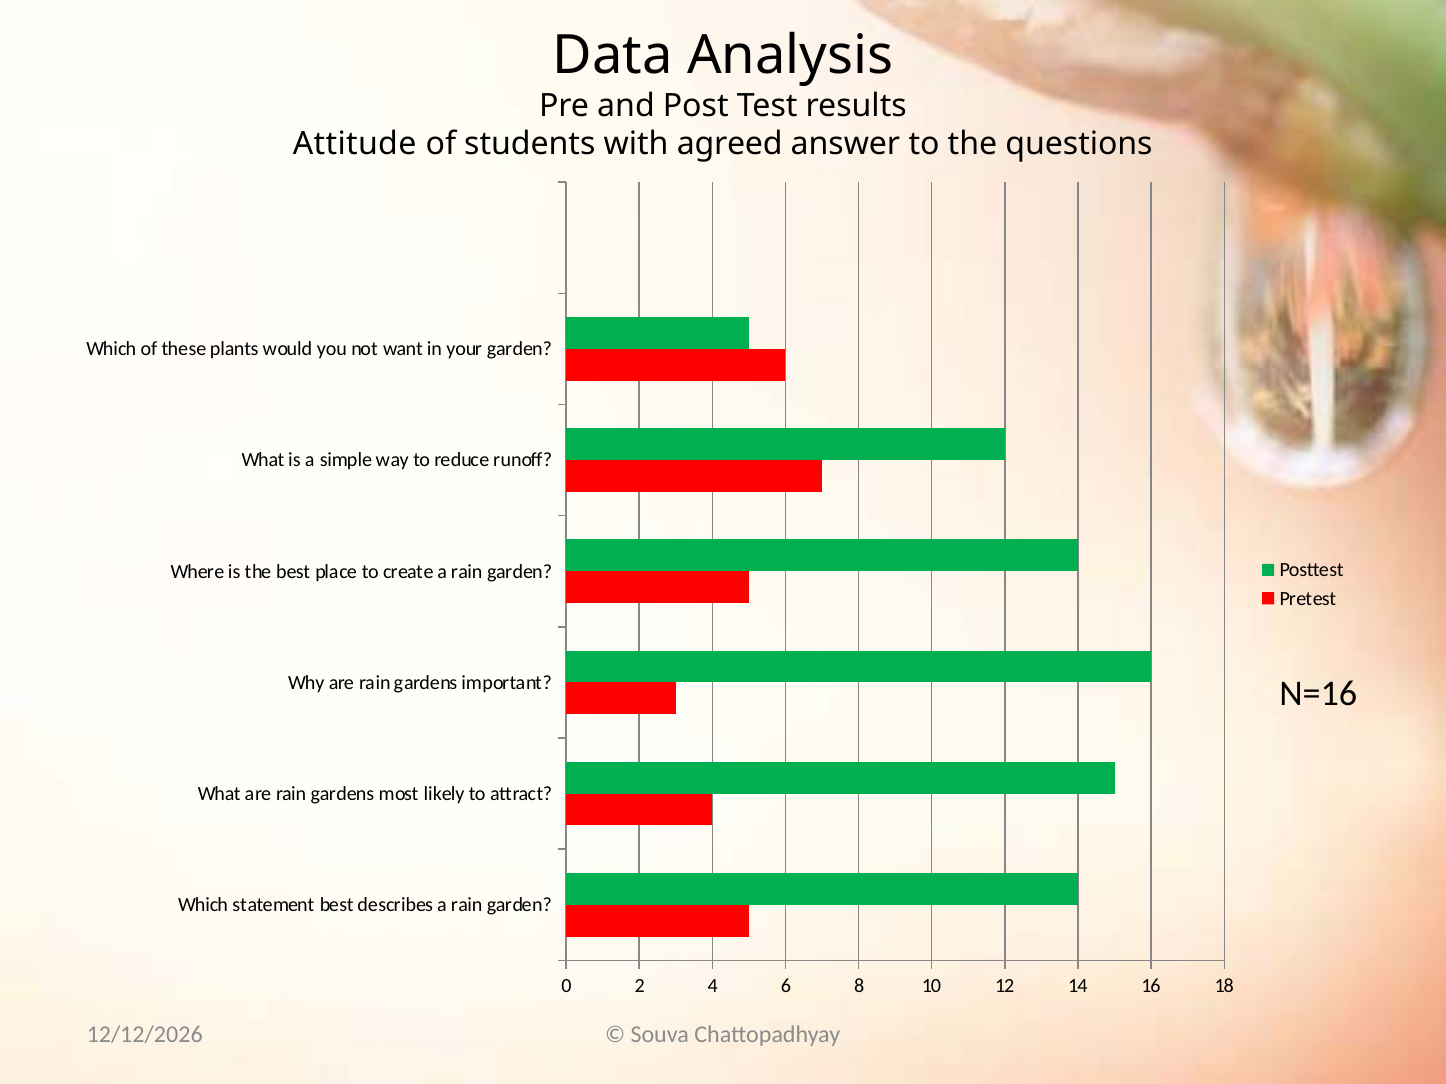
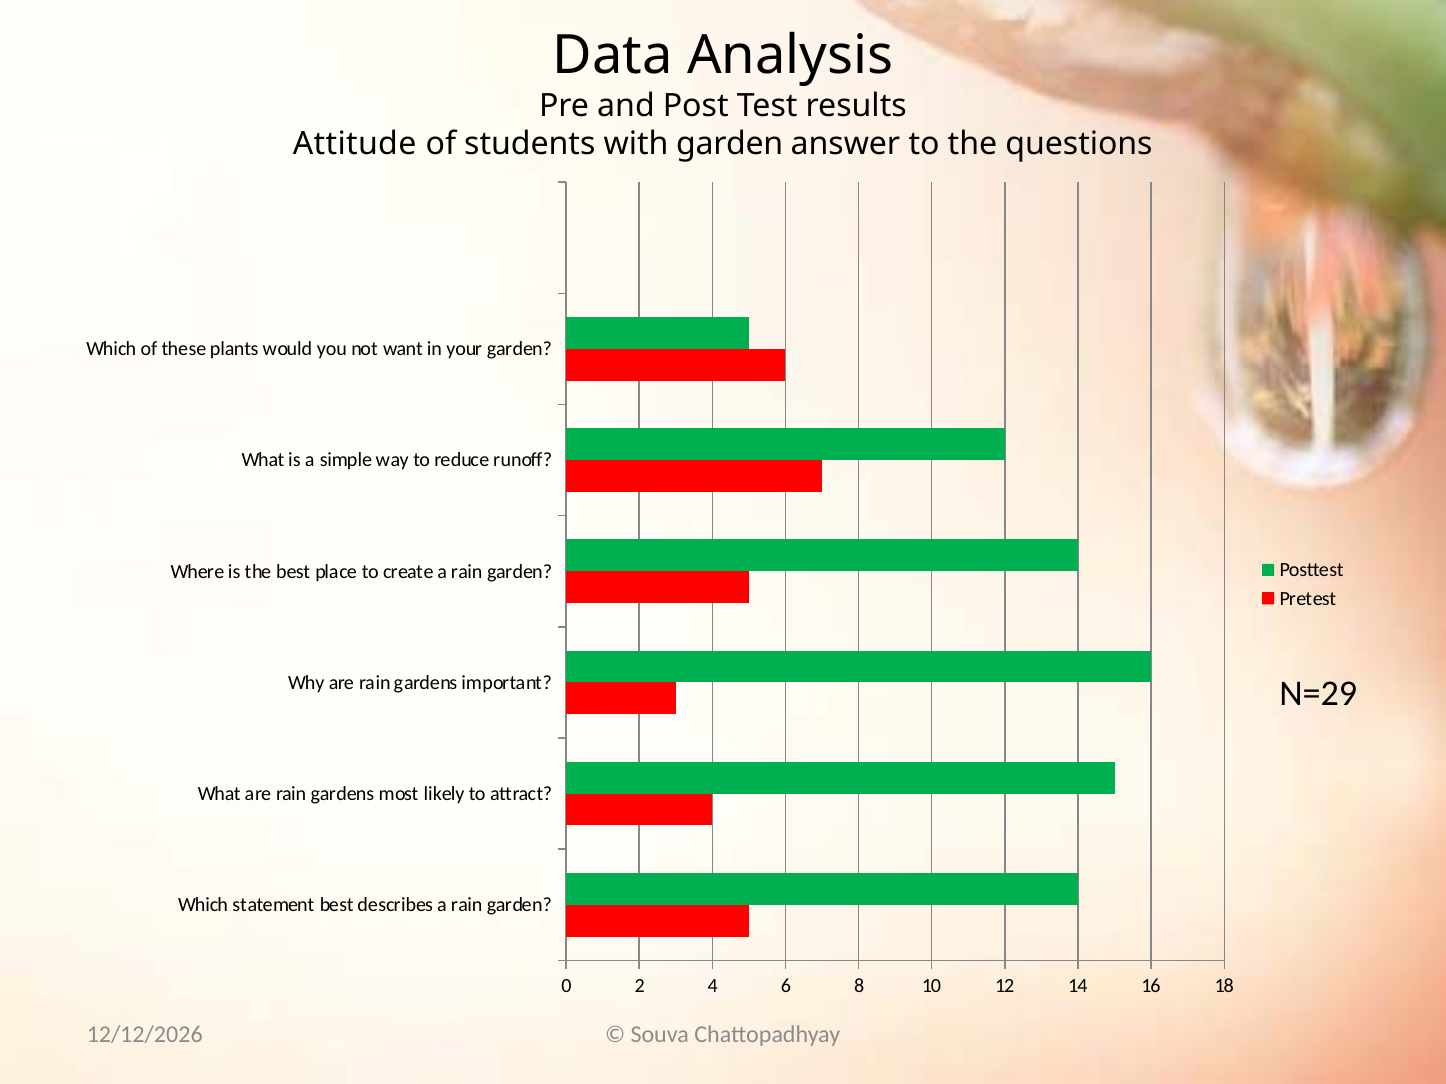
with agreed: agreed -> garden (730, 144)
N=16: N=16 -> N=29 (1318, 694)
